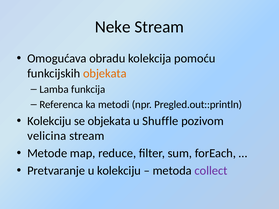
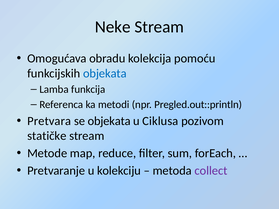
objekata colour: orange -> blue (105, 73)
Kolekciju: Kolekciju -> Pretvara (49, 121)
Shuffle: Shuffle -> Ciklusa (160, 121)
velicina: velicina -> statičke (47, 136)
